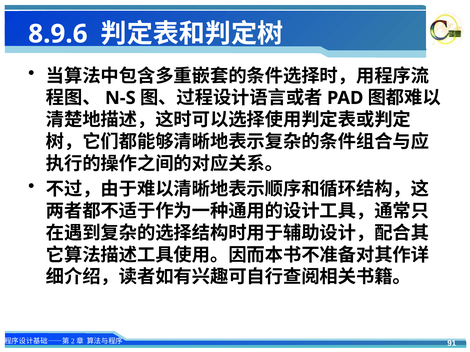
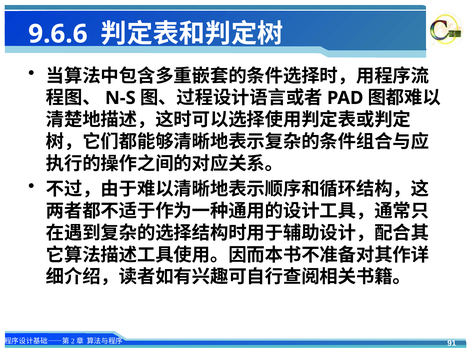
8.9.6: 8.9.6 -> 9.6.6 (58, 34)
